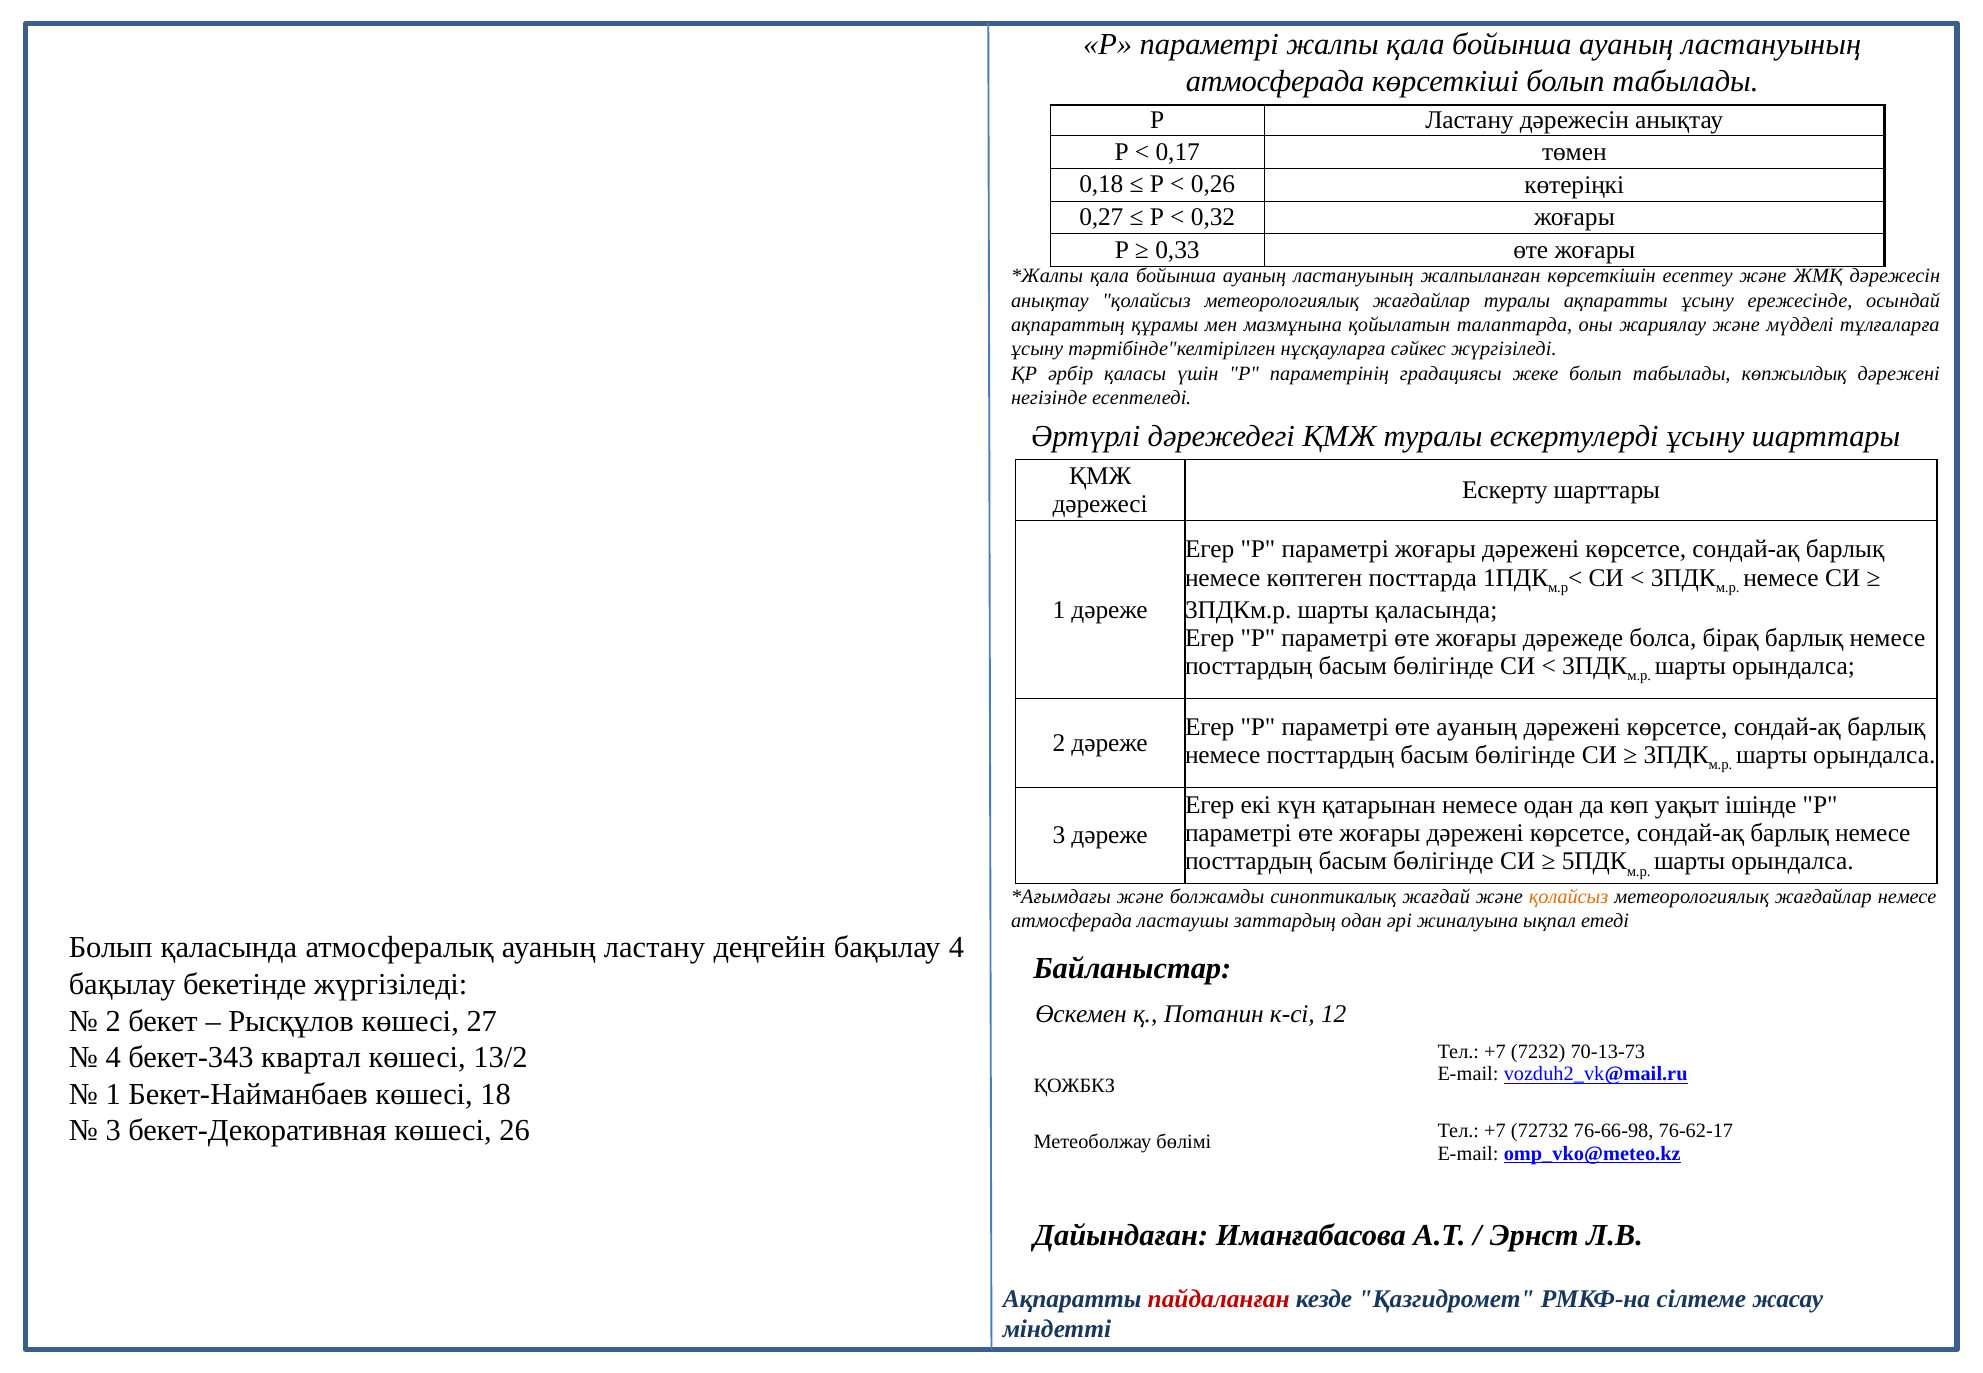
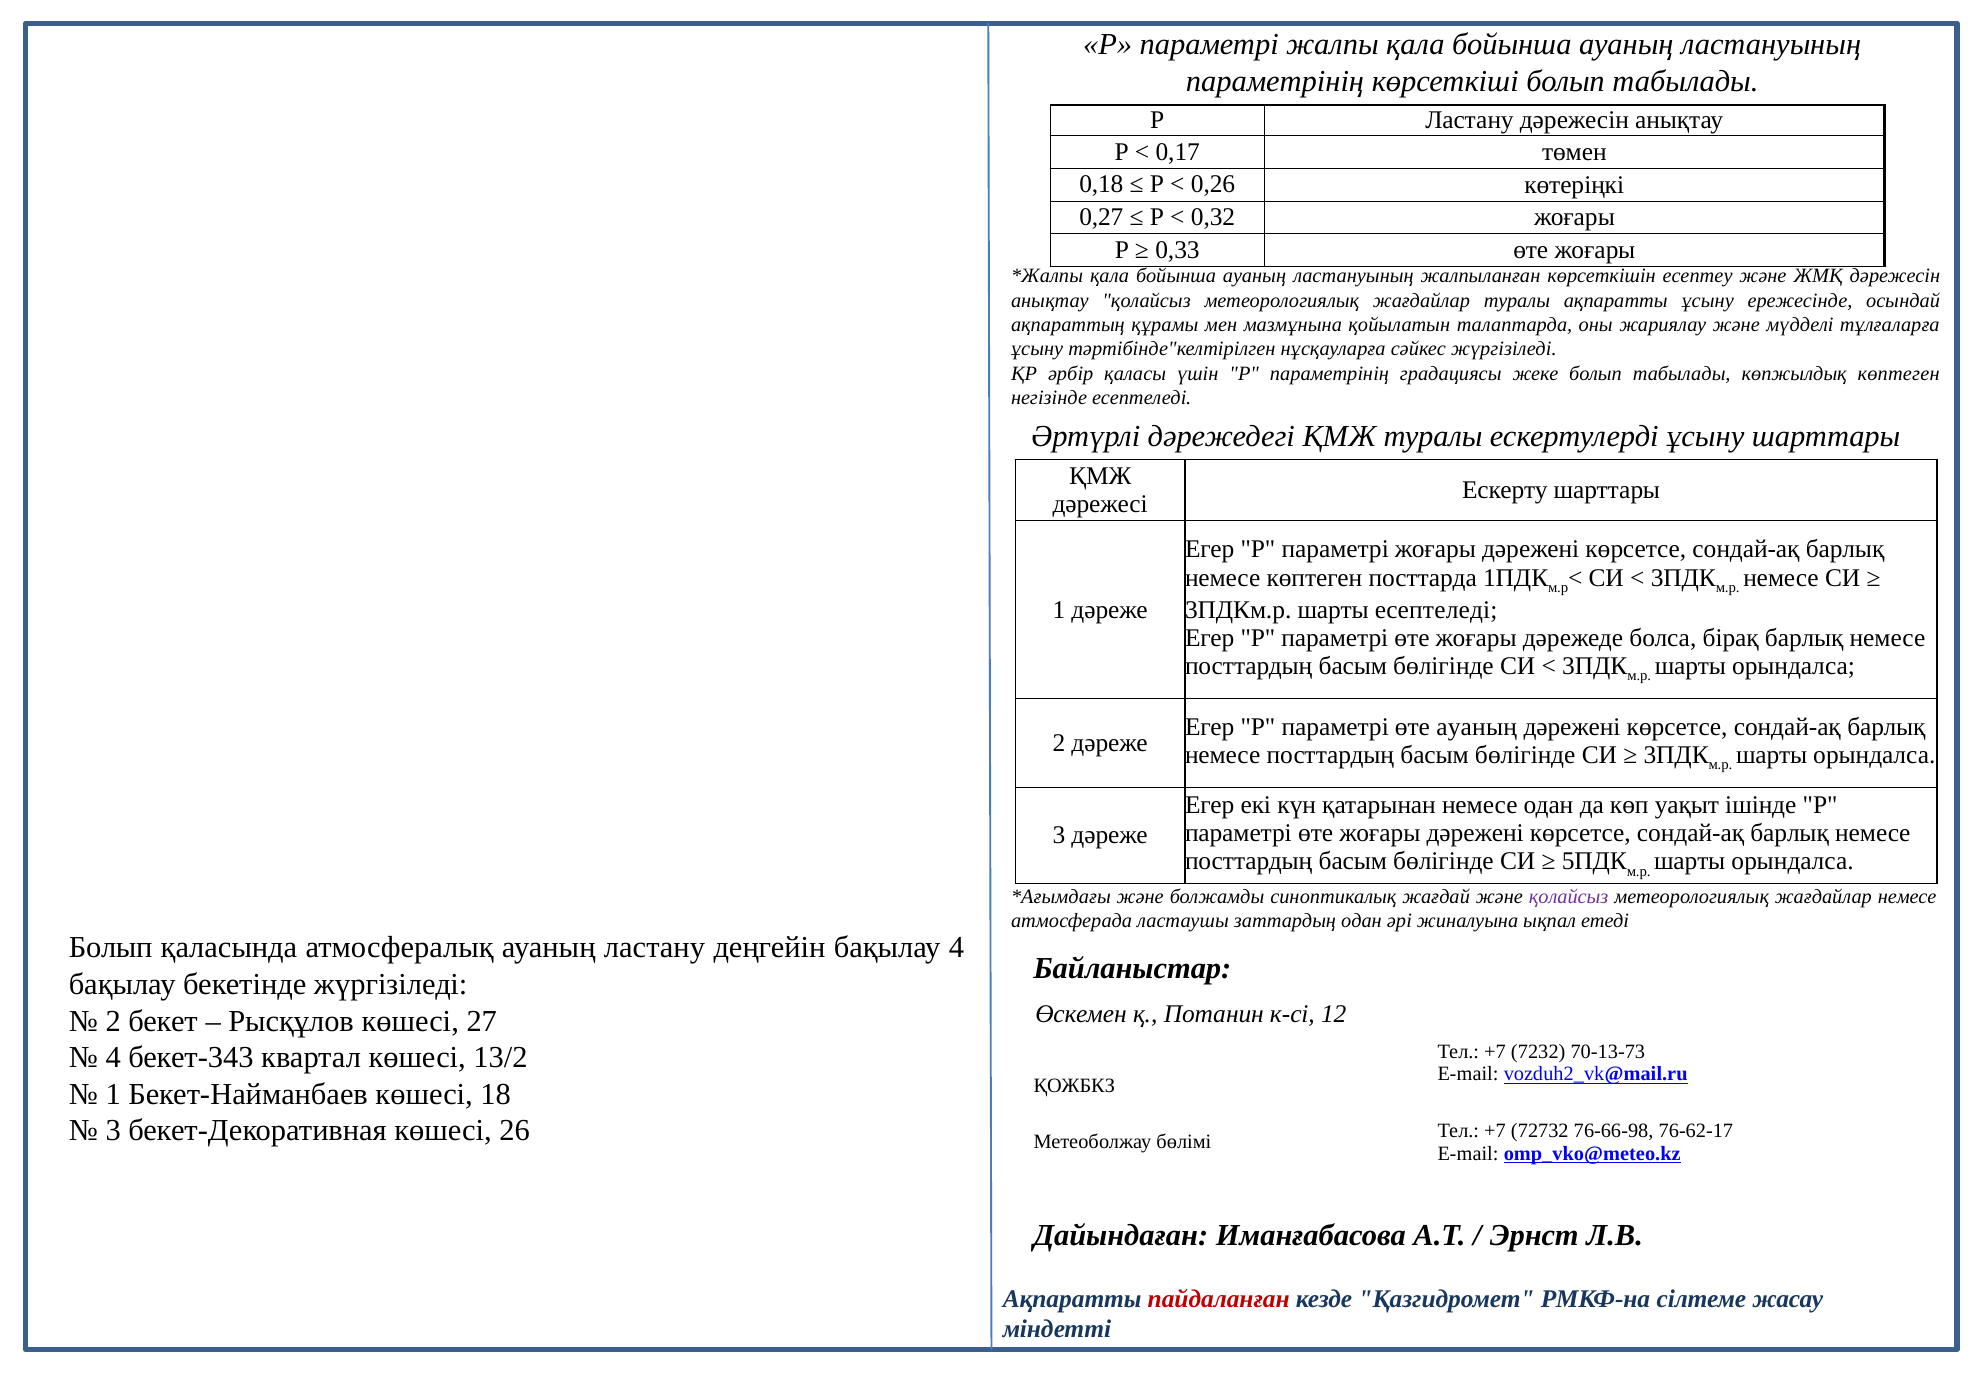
атмосферада: атмосферада -> параметрінің (1275, 81)
көпжылдық дәрежені: дәрежені -> көптеген (1899, 373)
шарты қаласында: қаласында -> есептеледі (1436, 610)
қолайсыз colour: orange -> purple (1569, 896)
